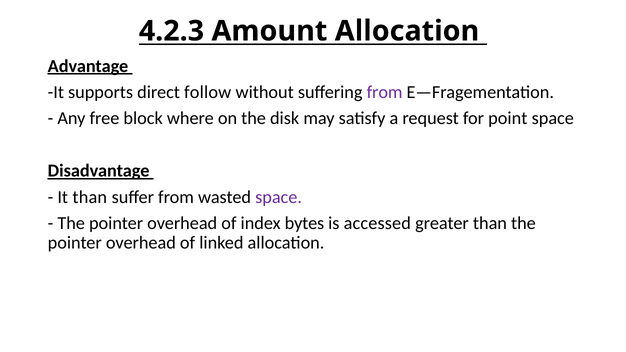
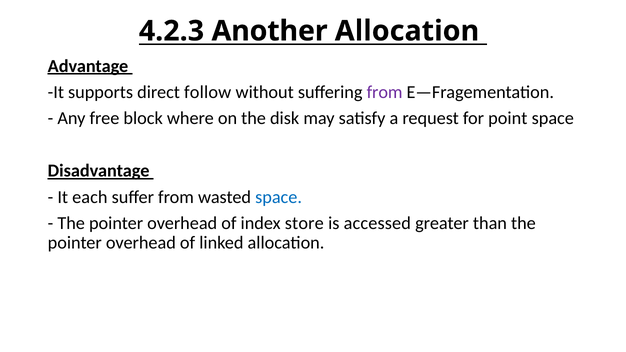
Amount: Amount -> Another (270, 31)
It than: than -> each (90, 197)
space colour: purple -> blue (279, 197)
bytes: bytes -> store (304, 223)
